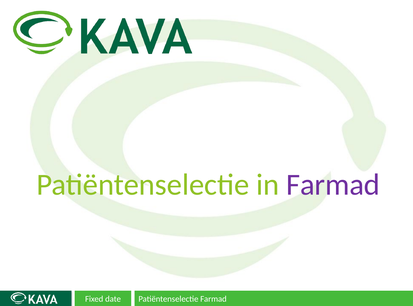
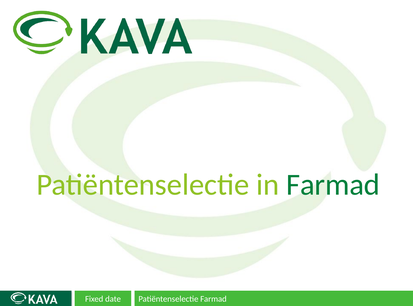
Farmad colour: purple -> green (333, 185)
